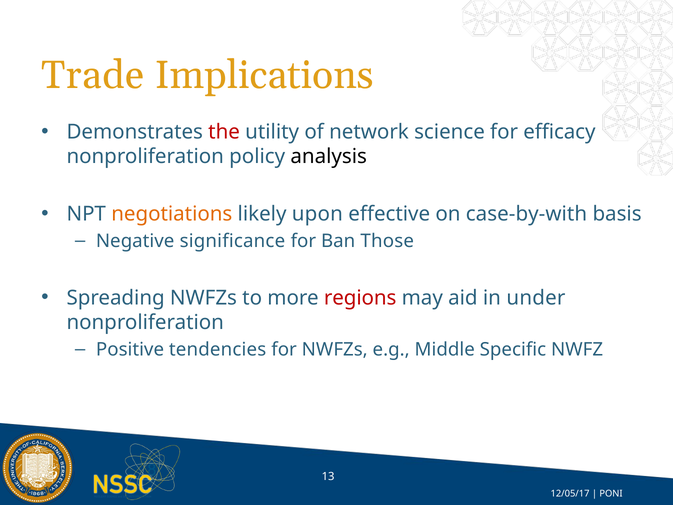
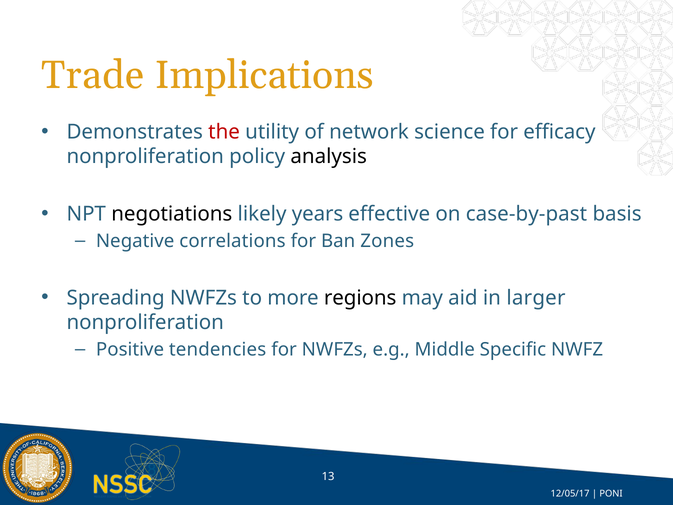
negotiations colour: orange -> black (172, 214)
upon: upon -> years (318, 214)
case-by-with: case-by-with -> case-by-past (526, 214)
significance: significance -> correlations (232, 241)
Those: Those -> Zones (387, 241)
regions colour: red -> black (360, 298)
under: under -> larger (536, 298)
